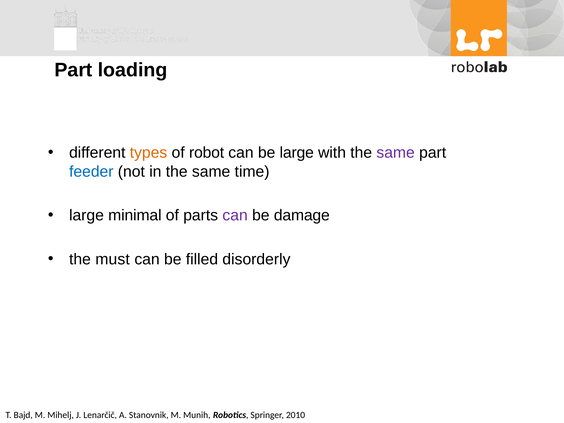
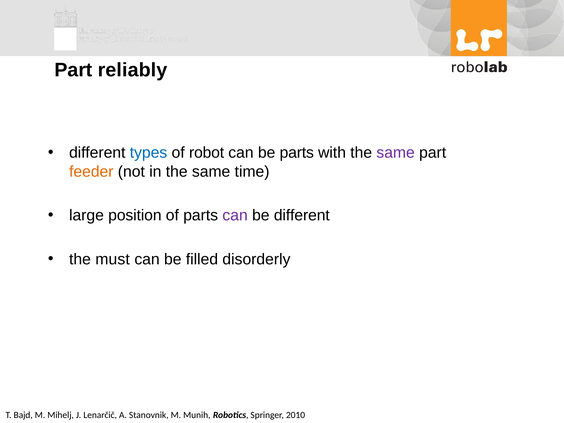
loading: loading -> reliably (133, 70)
types colour: orange -> blue (149, 153)
be large: large -> parts (297, 153)
feeder colour: blue -> orange (91, 172)
minimal: minimal -> position (135, 215)
be damage: damage -> different (302, 215)
